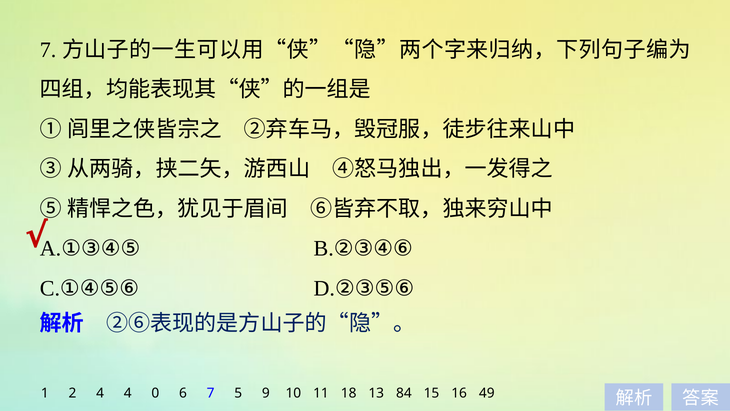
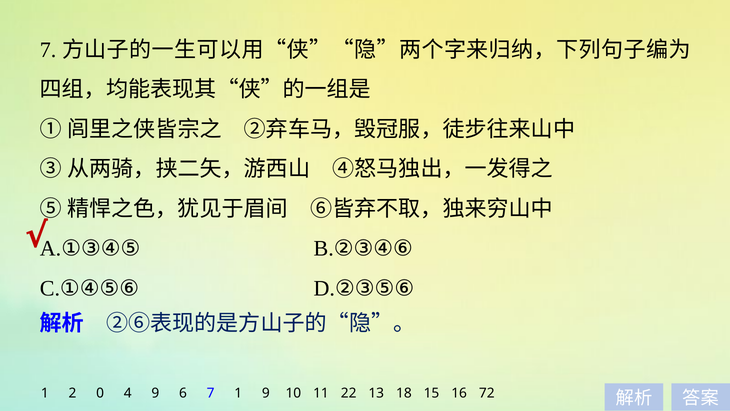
2 4: 4 -> 0 (100, 393)
4 0: 0 -> 9 (155, 393)
7 5: 5 -> 1 (238, 393)
18: 18 -> 22 (349, 393)
84: 84 -> 18 (404, 393)
49: 49 -> 72 (487, 393)
